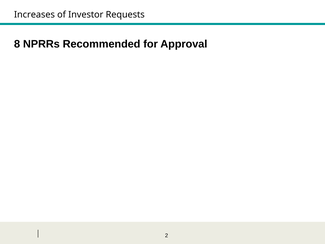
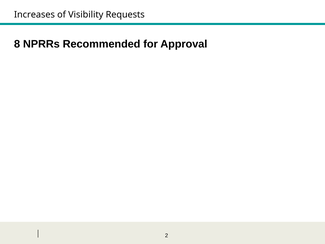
Investor: Investor -> Visibility (86, 15)
